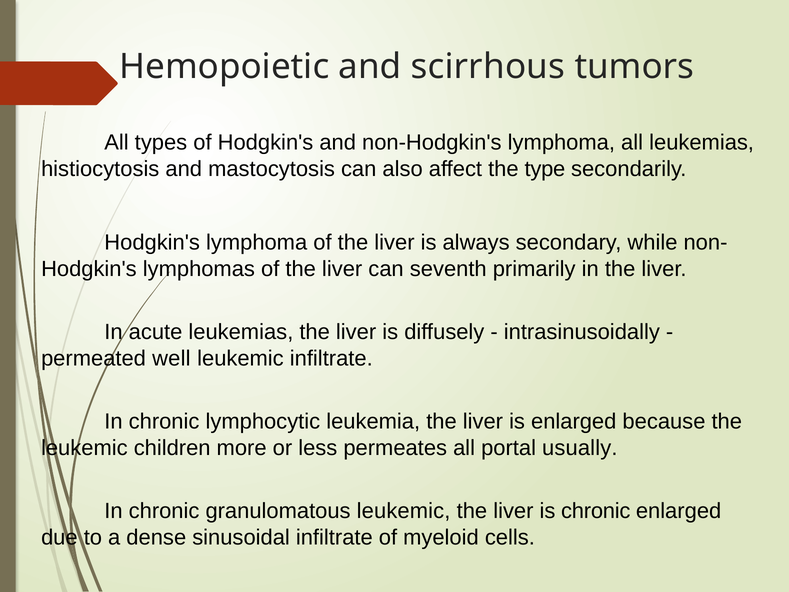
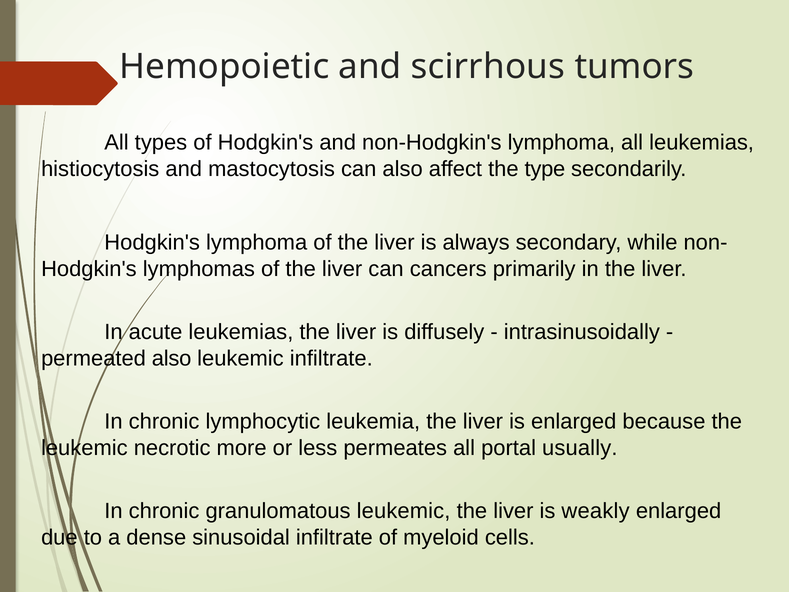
seventh: seventh -> cancers (448, 269)
permeated well: well -> also (172, 358)
children: children -> necrotic (172, 448)
is chronic: chronic -> weakly (596, 511)
